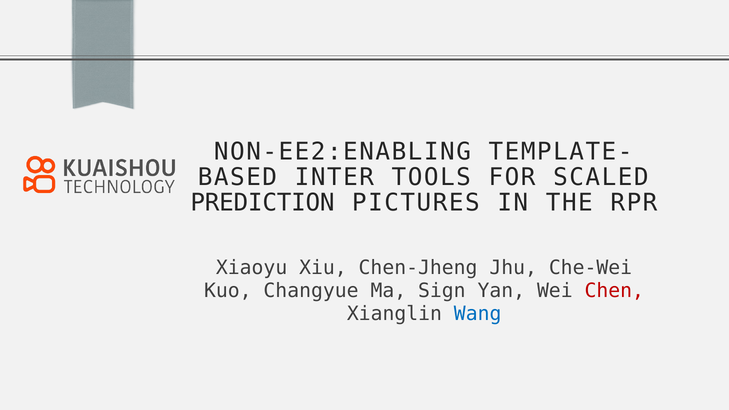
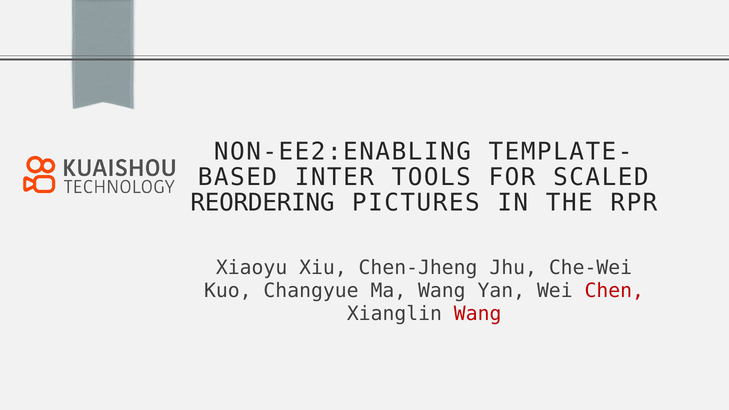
PREDICTION: PREDICTION -> REORDERING (263, 203)
Ma Sign: Sign -> Wang (442, 291)
Wang colour: blue -> red (478, 314)
